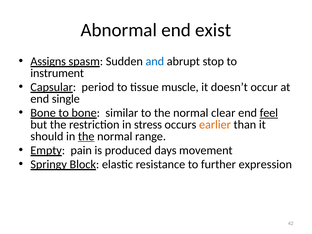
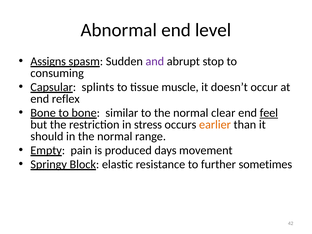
exist: exist -> level (213, 30)
and colour: blue -> purple (155, 61)
instrument: instrument -> consuming (57, 73)
period: period -> splints (98, 87)
single: single -> reflex (66, 99)
the underline: present -> none (86, 136)
expression: expression -> sometimes (265, 164)
